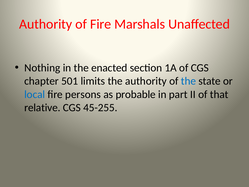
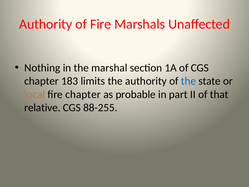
enacted: enacted -> marshal (109, 68)
501: 501 -> 183 (70, 81)
local colour: blue -> orange (35, 94)
fire persons: persons -> chapter (83, 94)
45-255: 45-255 -> 88-255 (100, 108)
